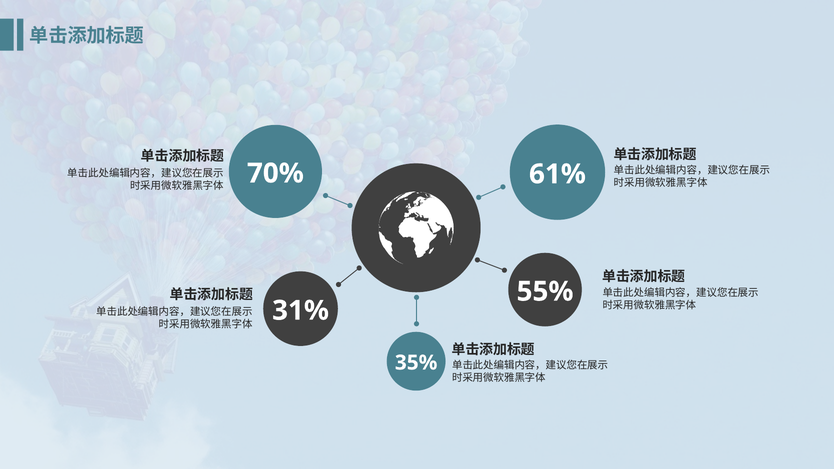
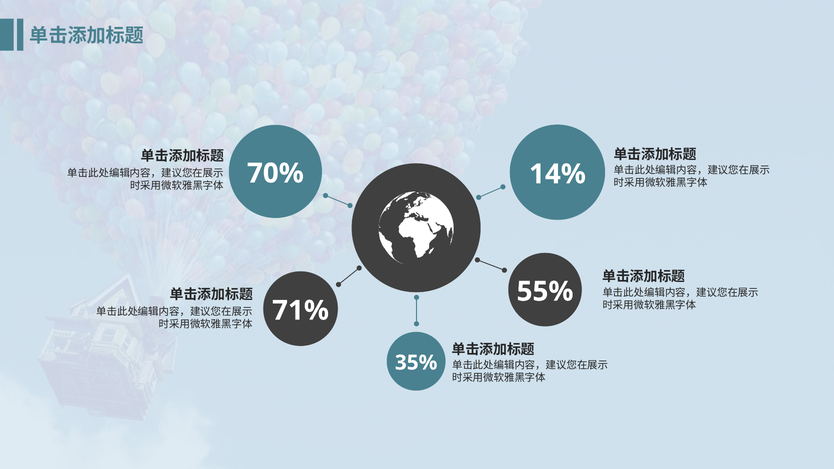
61%: 61% -> 14% (557, 174)
31%: 31% -> 71% (301, 311)
